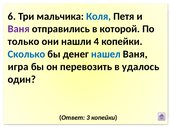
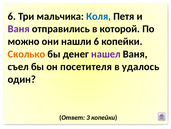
только: только -> можно (24, 41)
нашли 4: 4 -> 6 (96, 41)
Сколько colour: blue -> orange (26, 54)
нашел colour: blue -> purple (106, 54)
игра: игра -> съел (18, 66)
перевозить: перевозить -> посетителя (86, 66)
